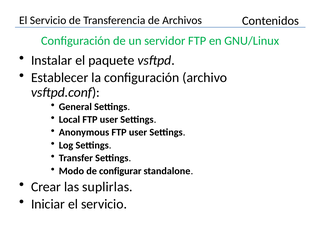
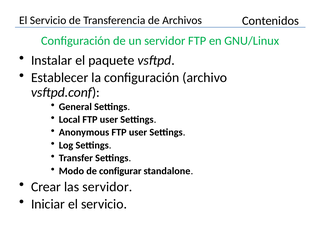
las suplirlas: suplirlas -> servidor (107, 187)
